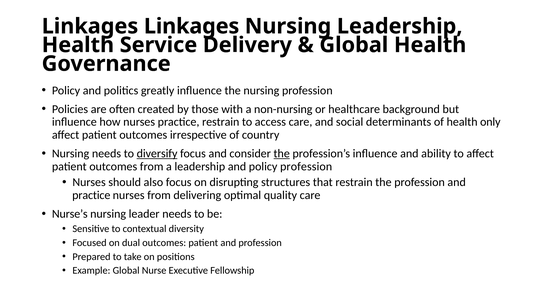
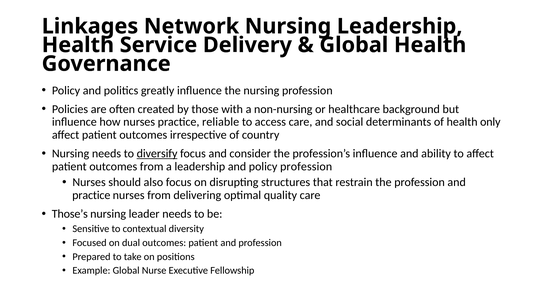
Linkages Linkages: Linkages -> Network (191, 26)
practice restrain: restrain -> reliable (221, 122)
the underline: present -> none (282, 153)
Nurse’s: Nurse’s -> Those’s (70, 214)
